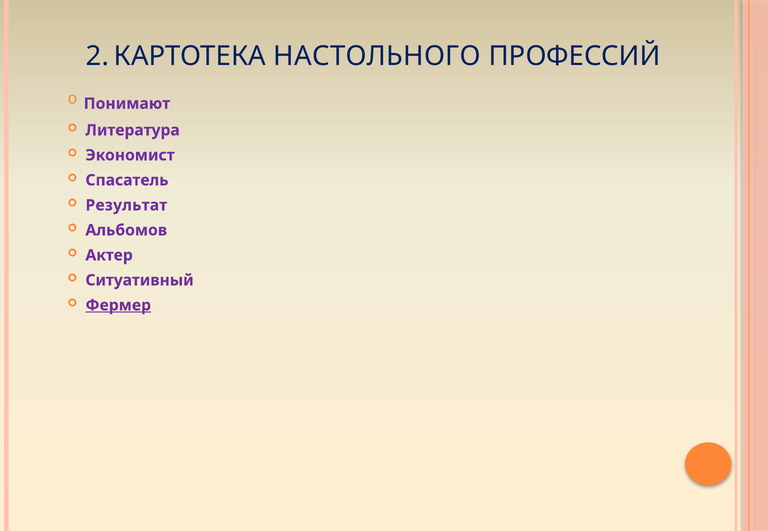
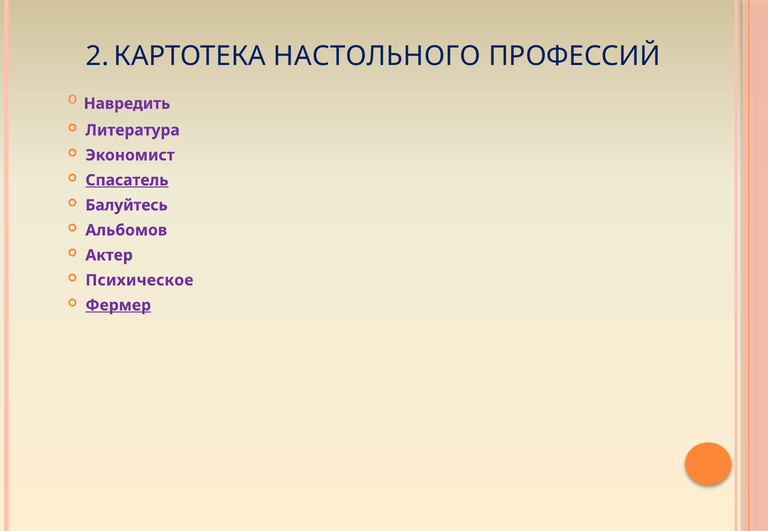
Понимают: Понимают -> Навредить (127, 104)
Спасатель underline: none -> present (127, 180)
Результат: Результат -> Балуйтесь (127, 205)
Ситуативный: Ситуативный -> Психическое (139, 281)
